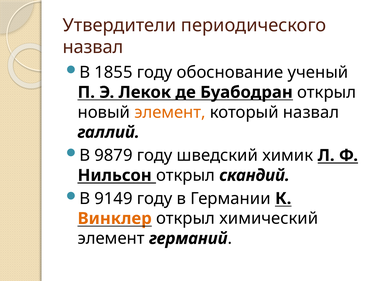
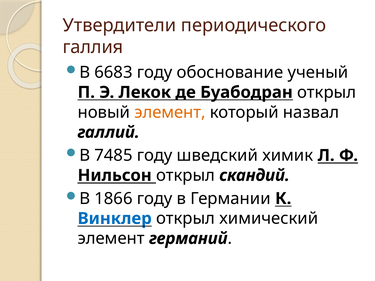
назвал: назвал -> галлия (93, 47)
1855: 1855 -> 6683 (113, 72)
9879: 9879 -> 7485 (113, 156)
9149: 9149 -> 1866 (113, 199)
Винклер colour: orange -> blue (115, 219)
